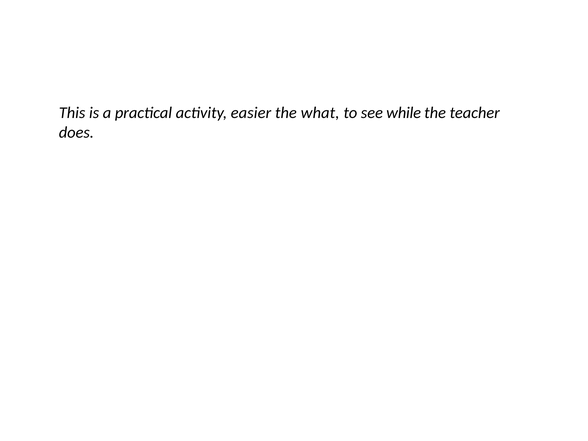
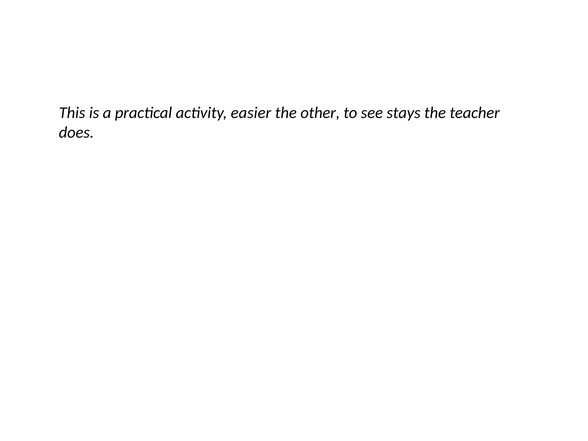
what: what -> other (320, 113)
while: while -> stays (404, 113)
